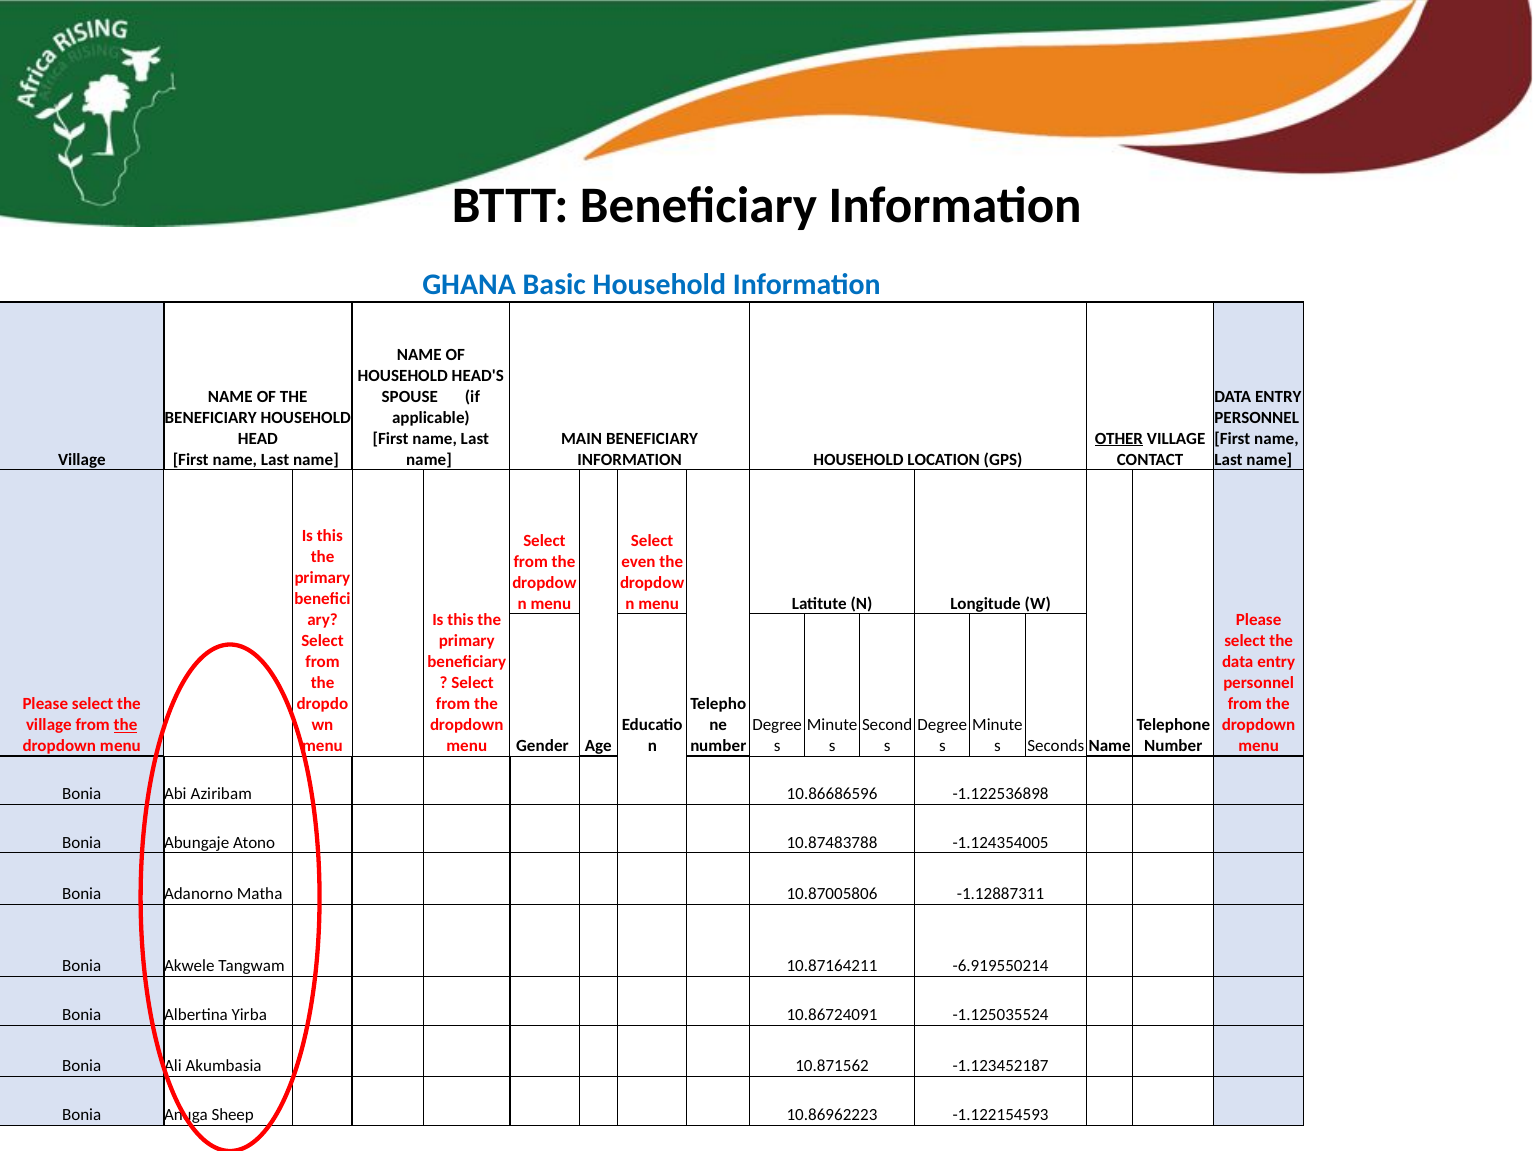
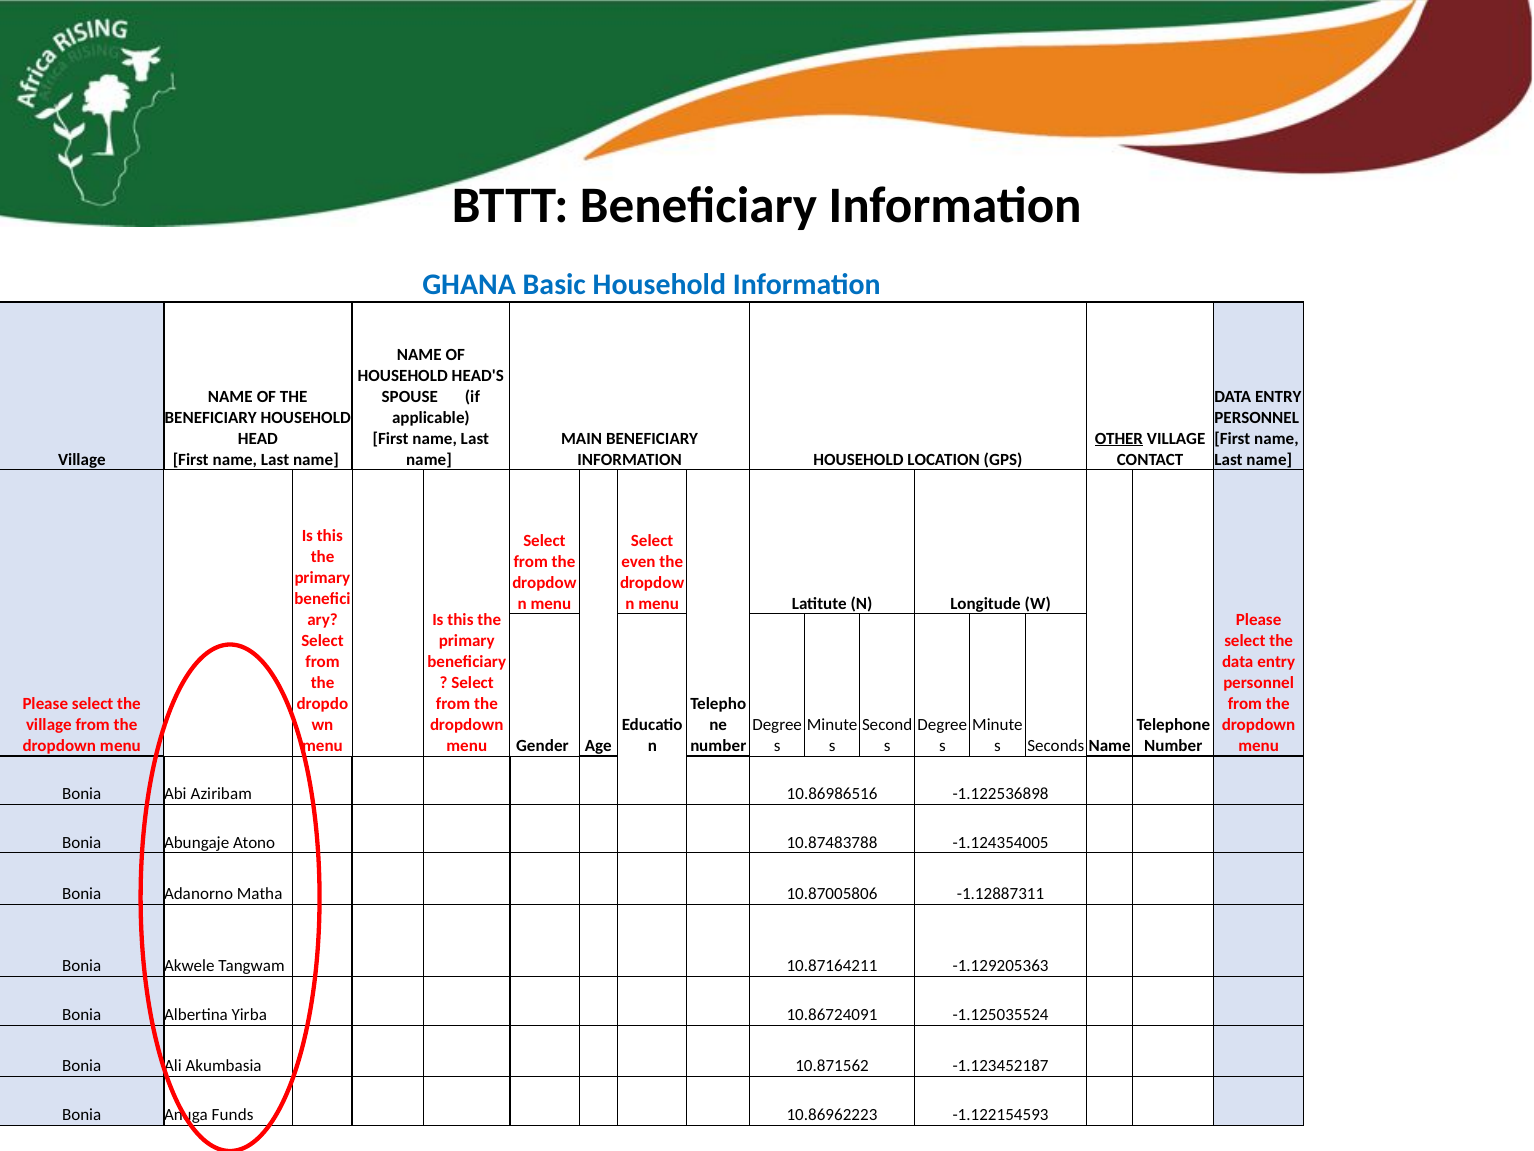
the underline: present -> none (125, 725)
10.86686596: 10.86686596 -> 10.86986516 (832, 794)
-6.919550214: -6.919550214 -> -1.129205363 (1001, 966)
Sheep: Sheep -> Funds (233, 1114)
